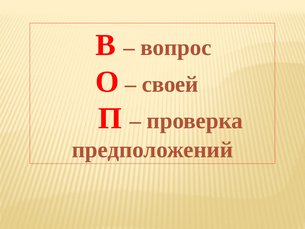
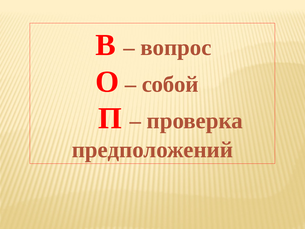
своей: своей -> собой (170, 84)
